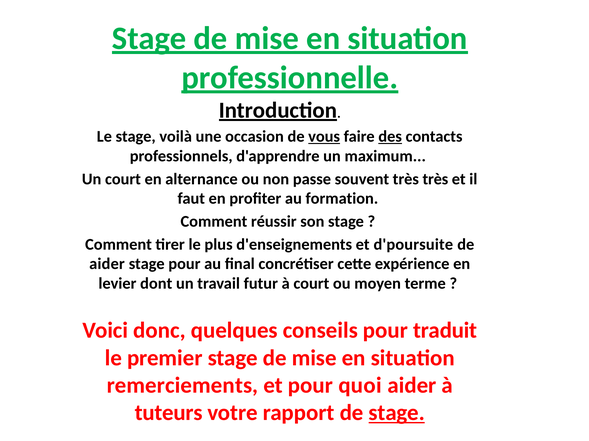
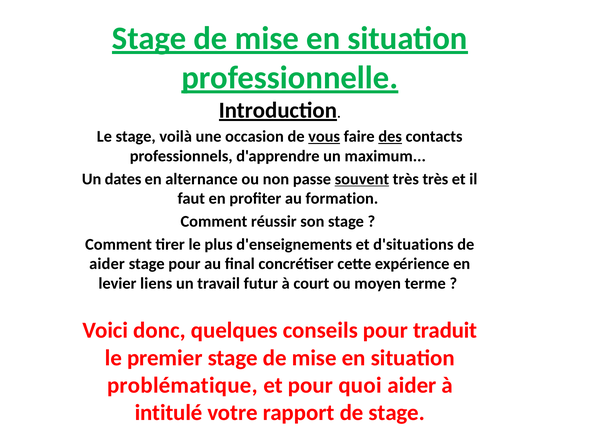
Un court: court -> dates (123, 179)
souvent underline: none -> present (362, 179)
d'poursuite: d'poursuite -> d'situations (413, 245)
dont: dont -> liens (156, 284)
remerciements: remerciements -> problématique (182, 386)
tuteurs: tuteurs -> intitulé (169, 413)
stage underline: present -> none (397, 413)
